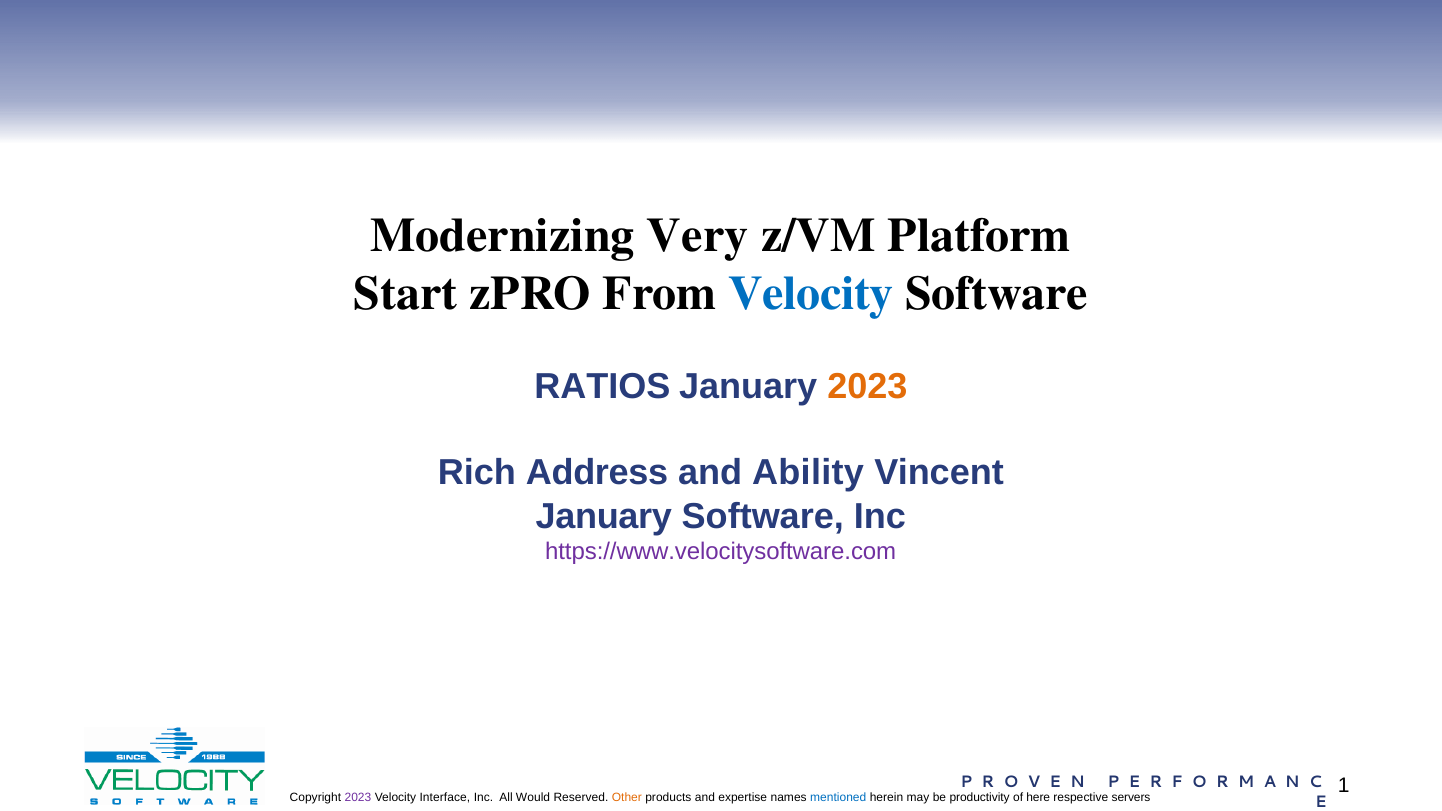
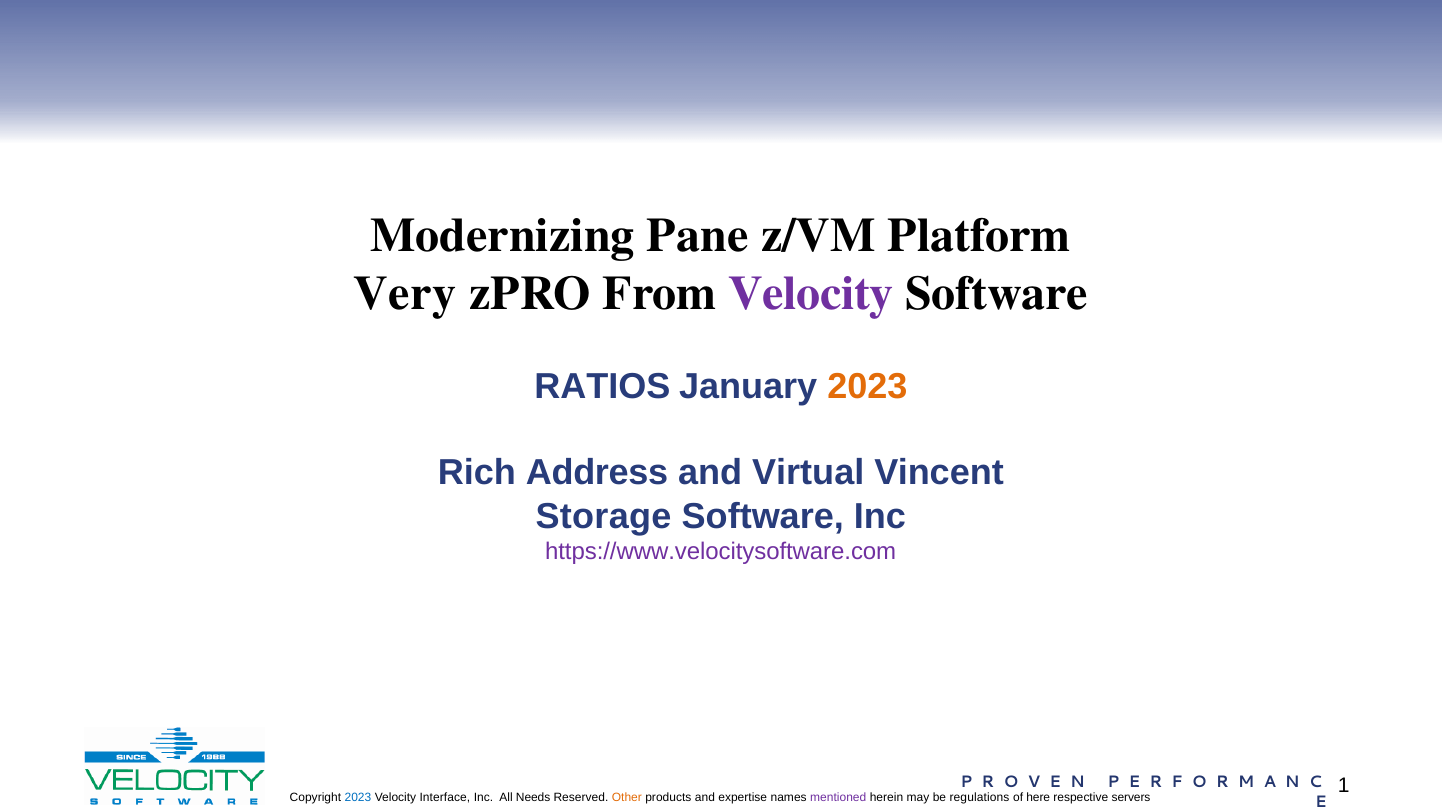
Very: Very -> Pane (698, 236)
Start: Start -> Very (405, 294)
Velocity colour: blue -> purple (811, 294)
Ability: Ability -> Virtual (808, 473)
January: January -> Storage (604, 516)
2023 colour: purple -> blue (358, 797)
Would: Would -> Needs (533, 797)
mentioned colour: blue -> purple (838, 797)
productivity: productivity -> regulations (980, 797)
